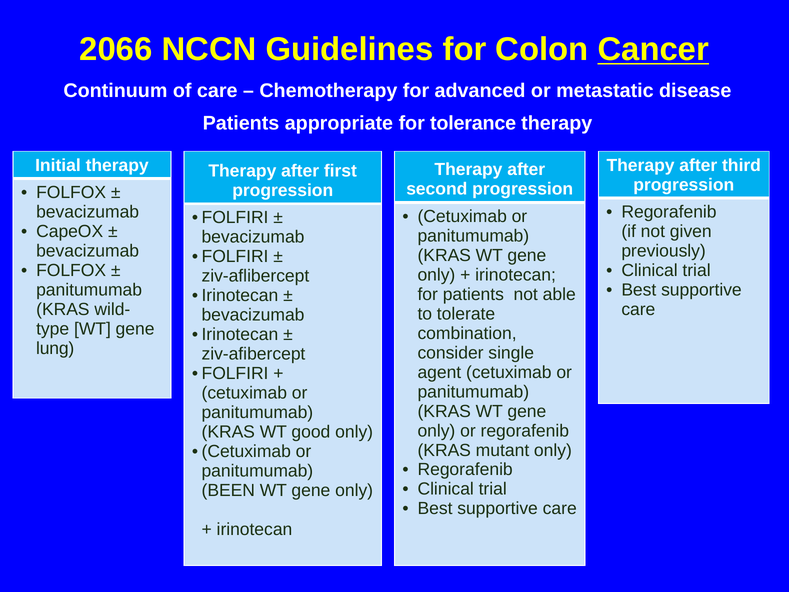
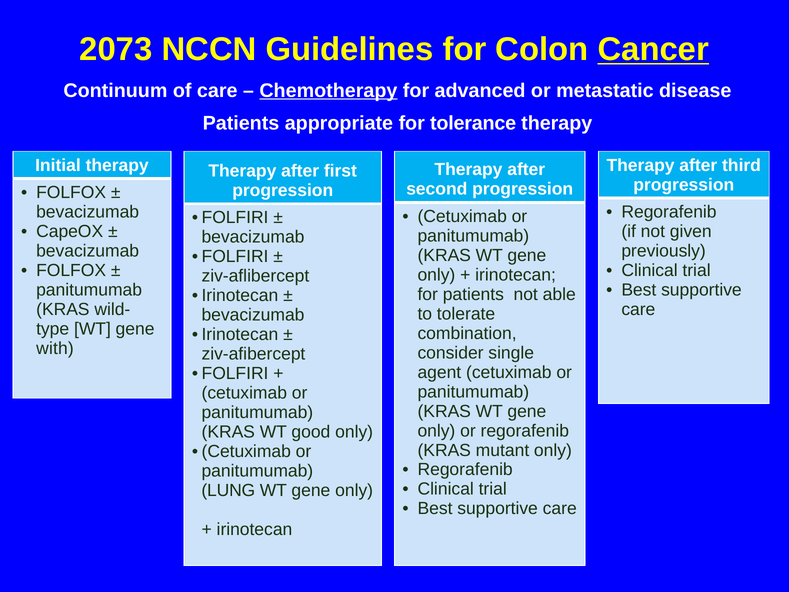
2066: 2066 -> 2073 (116, 50)
Chemotherapy underline: none -> present (328, 91)
lung: lung -> with (55, 348)
BEEN: BEEN -> LUNG (228, 490)
